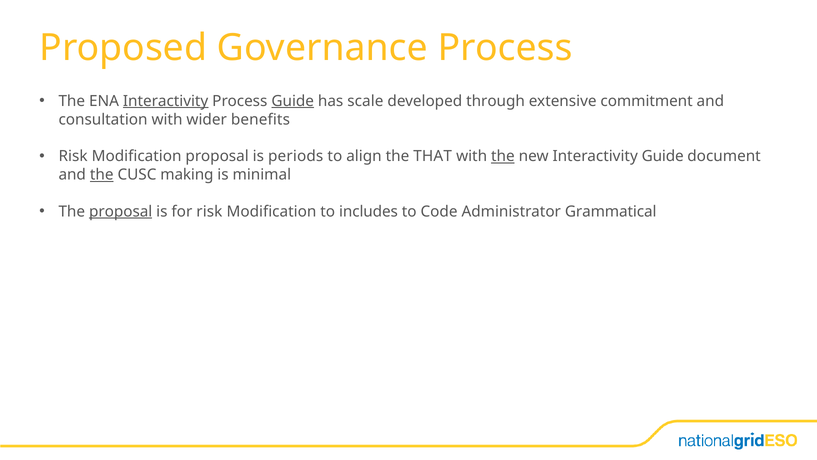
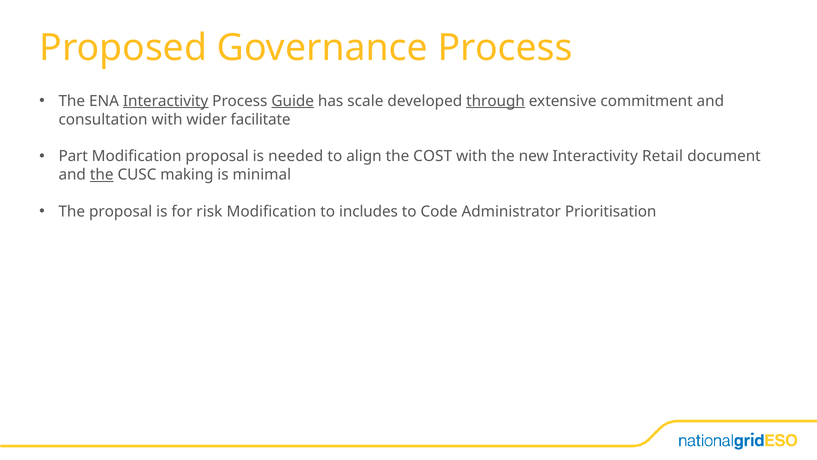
through underline: none -> present (496, 101)
benefits: benefits -> facilitate (261, 119)
Risk: Risk -> Part (73, 156)
periods: periods -> needed (296, 156)
THAT: THAT -> COST (433, 156)
the underline: present -> none (503, 156)
Interactivity Guide: Guide -> Retail (663, 156)
proposal underline: present -> none (121, 211)
Grammatical: Grammatical -> Prioritisation (611, 211)
